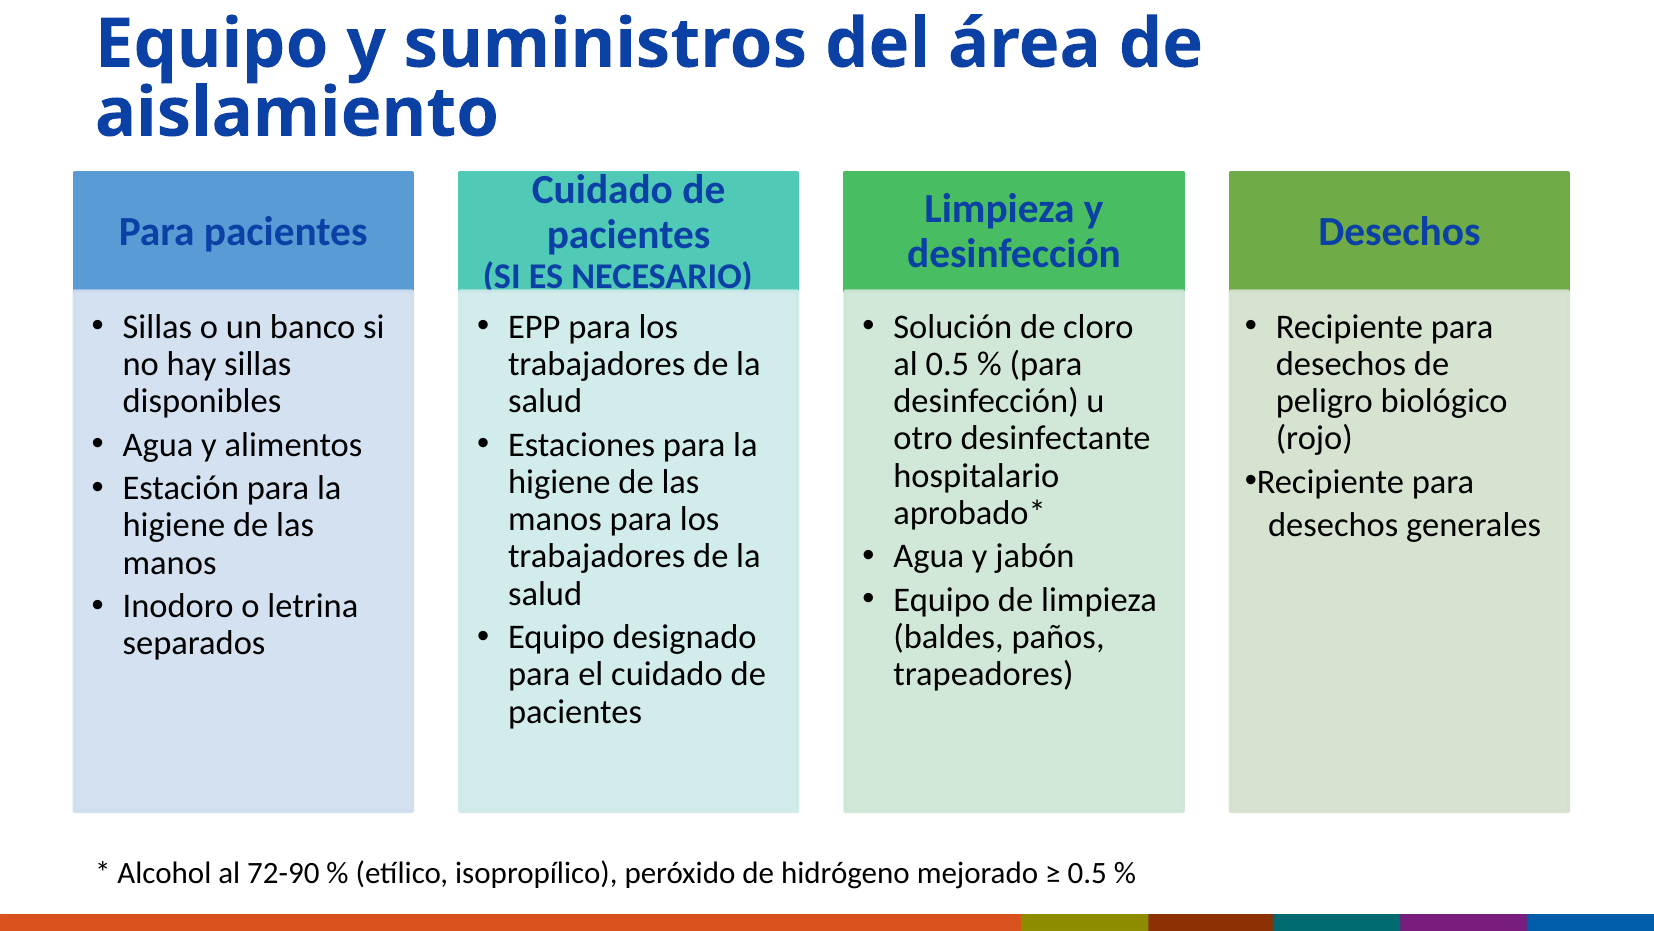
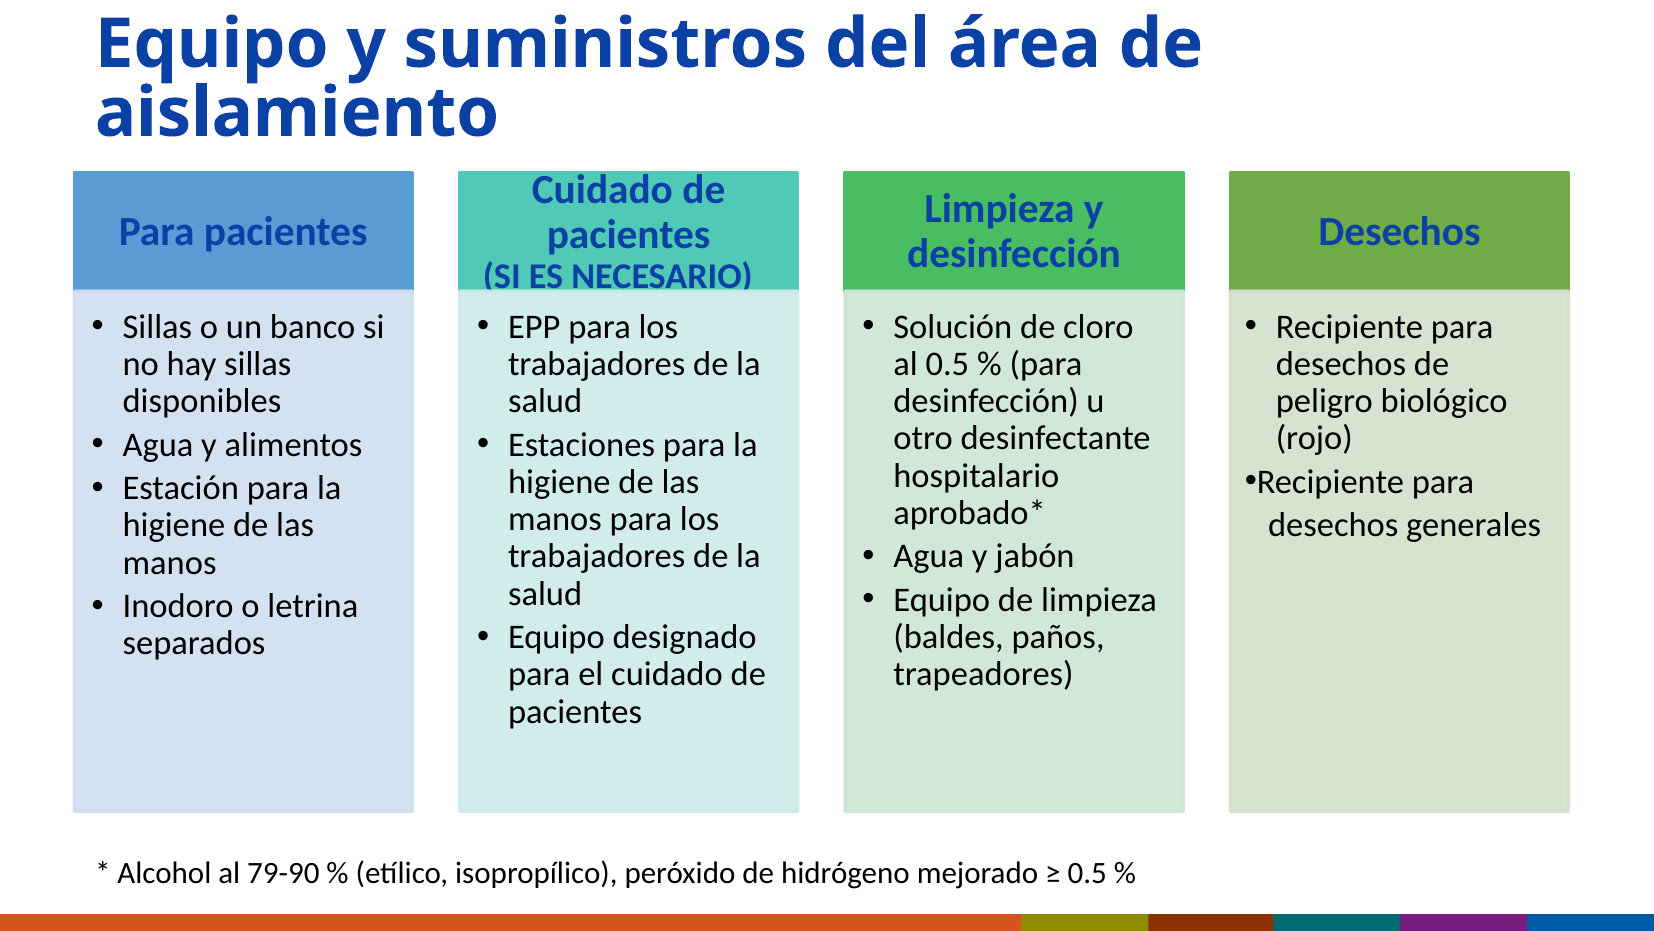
72-90: 72-90 -> 79-90 (283, 873)
